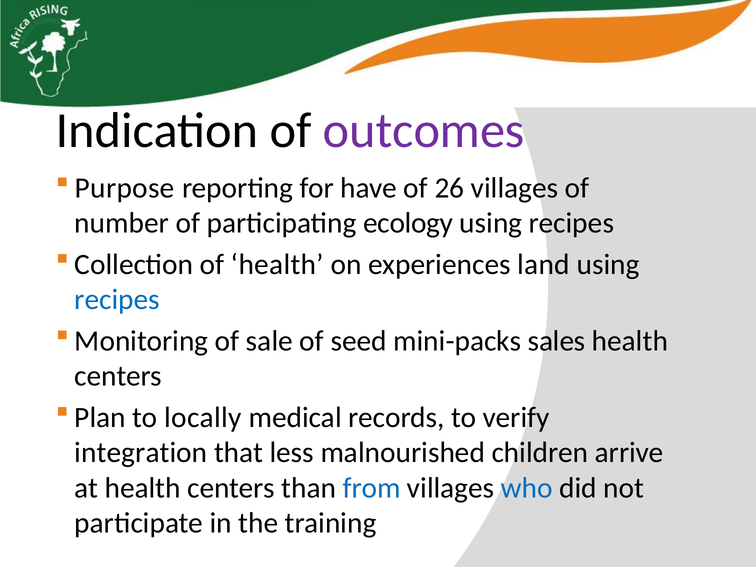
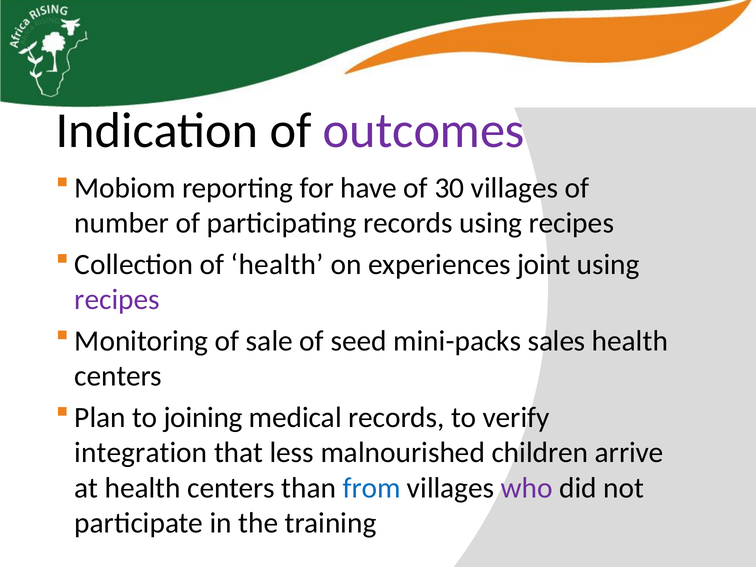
Purpose: Purpose -> Mobiom (125, 188)
26: 26 -> 30 (449, 188)
participating ecology: ecology -> records (408, 223)
land: land -> joint (544, 264)
recipes colour: blue -> purple (117, 300)
locally: locally -> joining (203, 417)
who colour: blue -> purple (527, 488)
